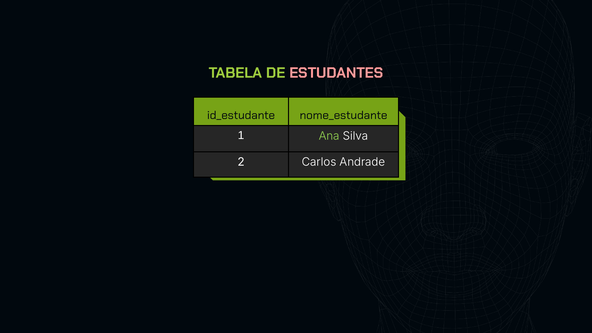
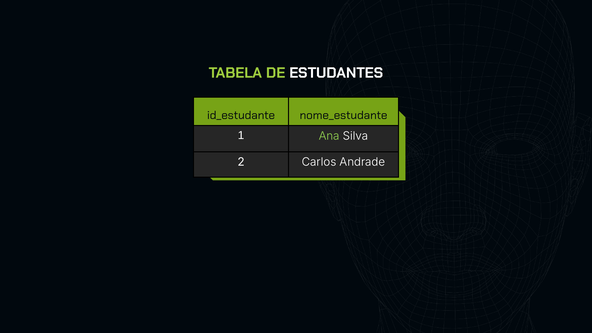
ESTUDANTES colour: pink -> white (336, 73)
